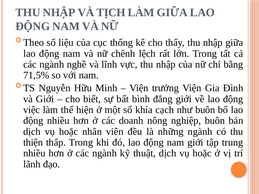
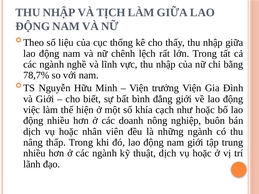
71,5%: 71,5% -> 78,7% (36, 75)
như buôn: buôn -> hoặc (205, 110)
thiện: thiện -> nâng (33, 143)
